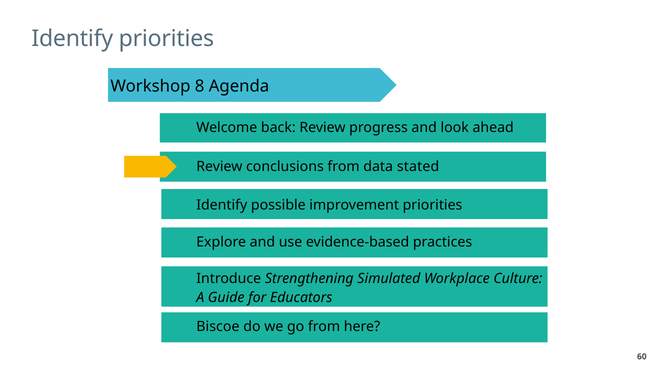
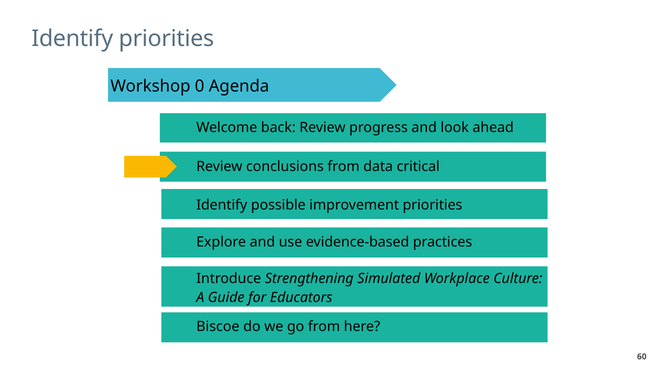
8: 8 -> 0 (200, 86)
stated: stated -> critical (418, 167)
